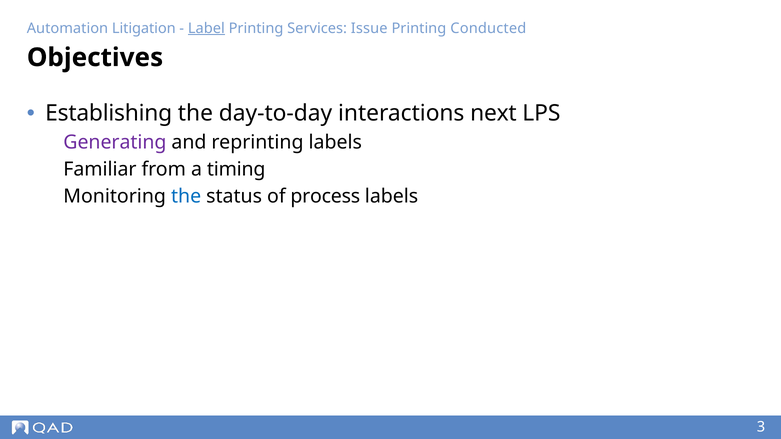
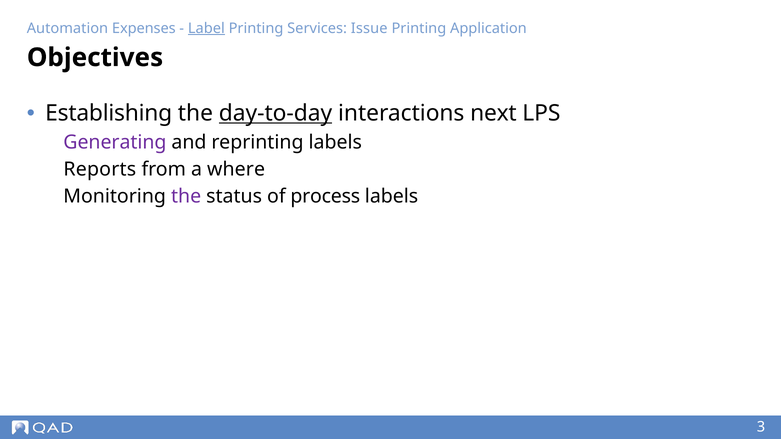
Litigation: Litigation -> Expenses (144, 28)
Conducted: Conducted -> Application (488, 28)
day-to-day underline: none -> present (276, 113)
Familiar: Familiar -> Reports (100, 169)
timing: timing -> where (236, 169)
the colour: blue -> purple (186, 197)
